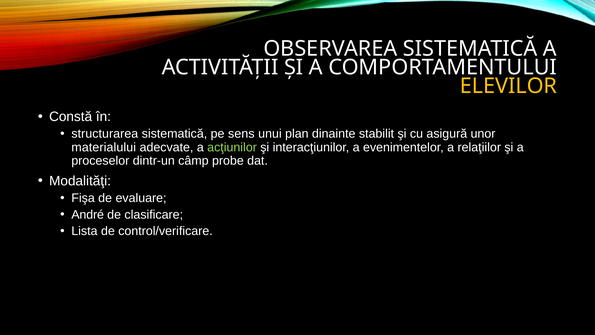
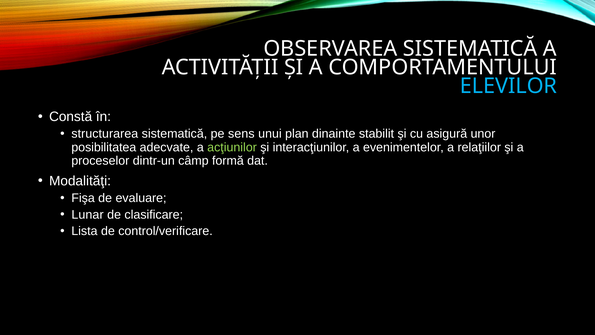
ELEVILOR colour: yellow -> light blue (508, 86)
materialului: materialului -> posibilitatea (104, 147)
probe: probe -> formă (228, 161)
André: André -> Lunar (88, 214)
